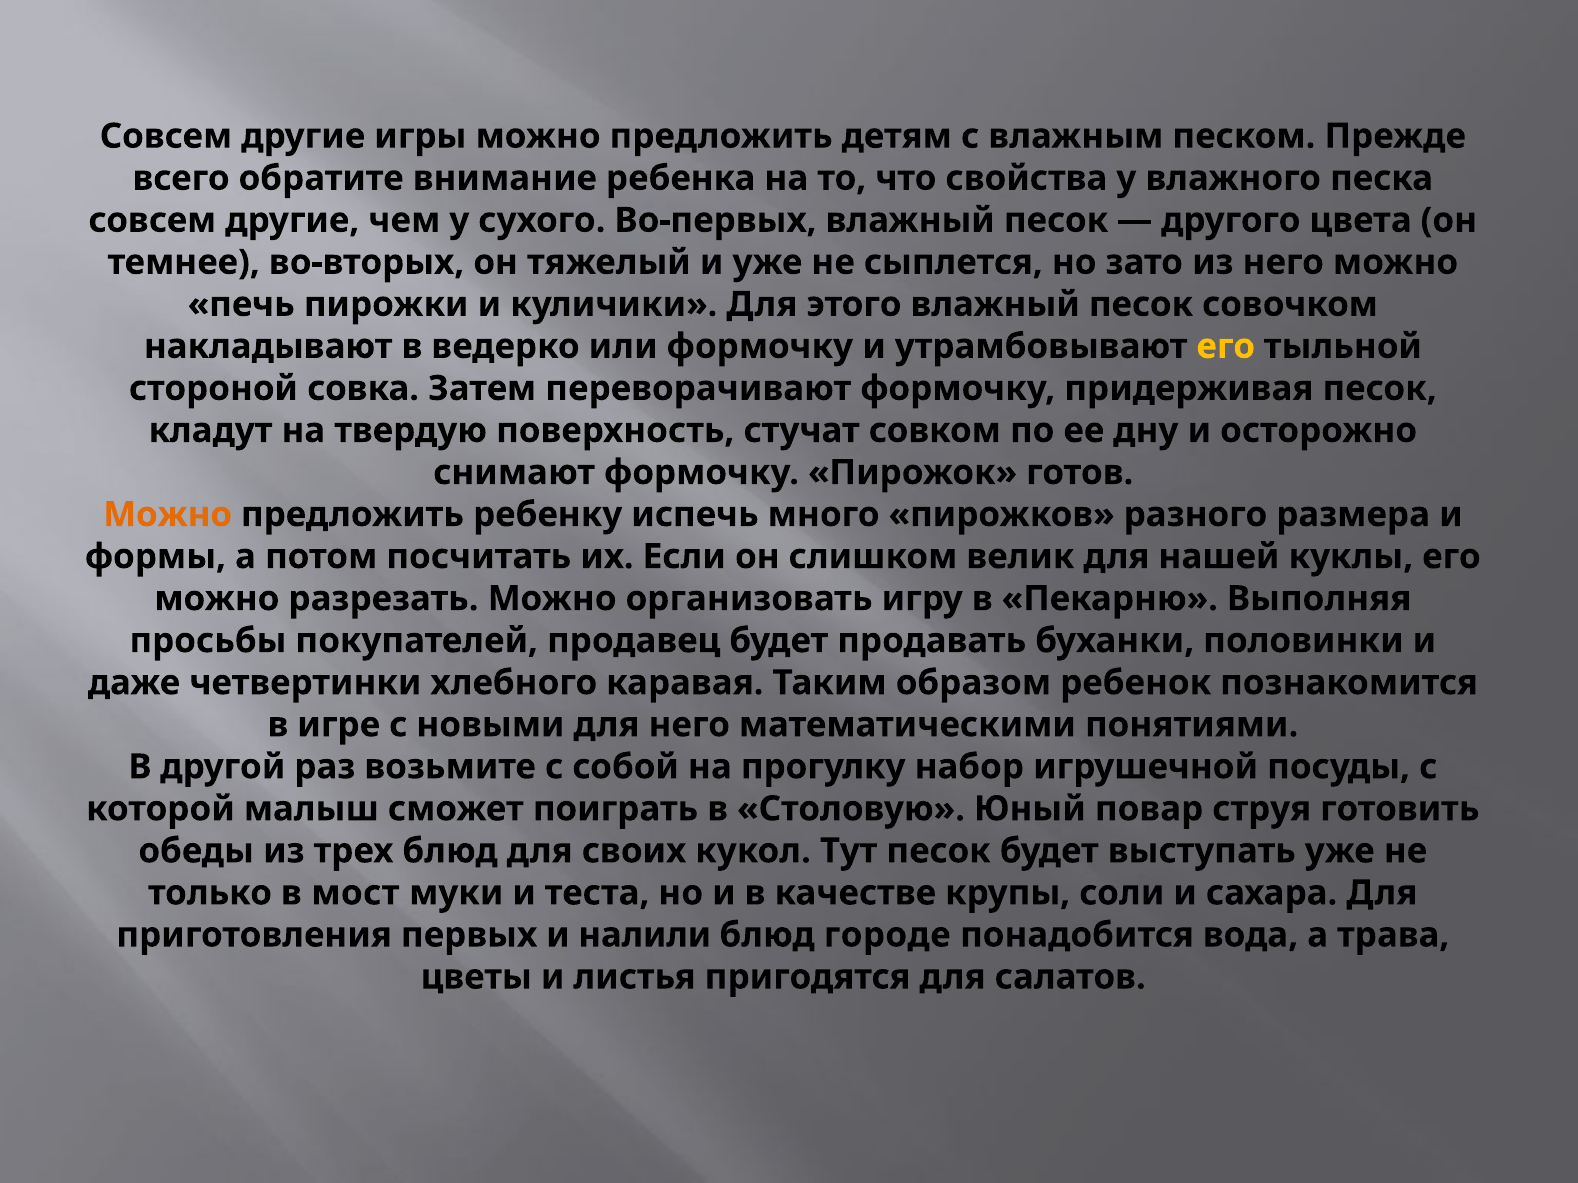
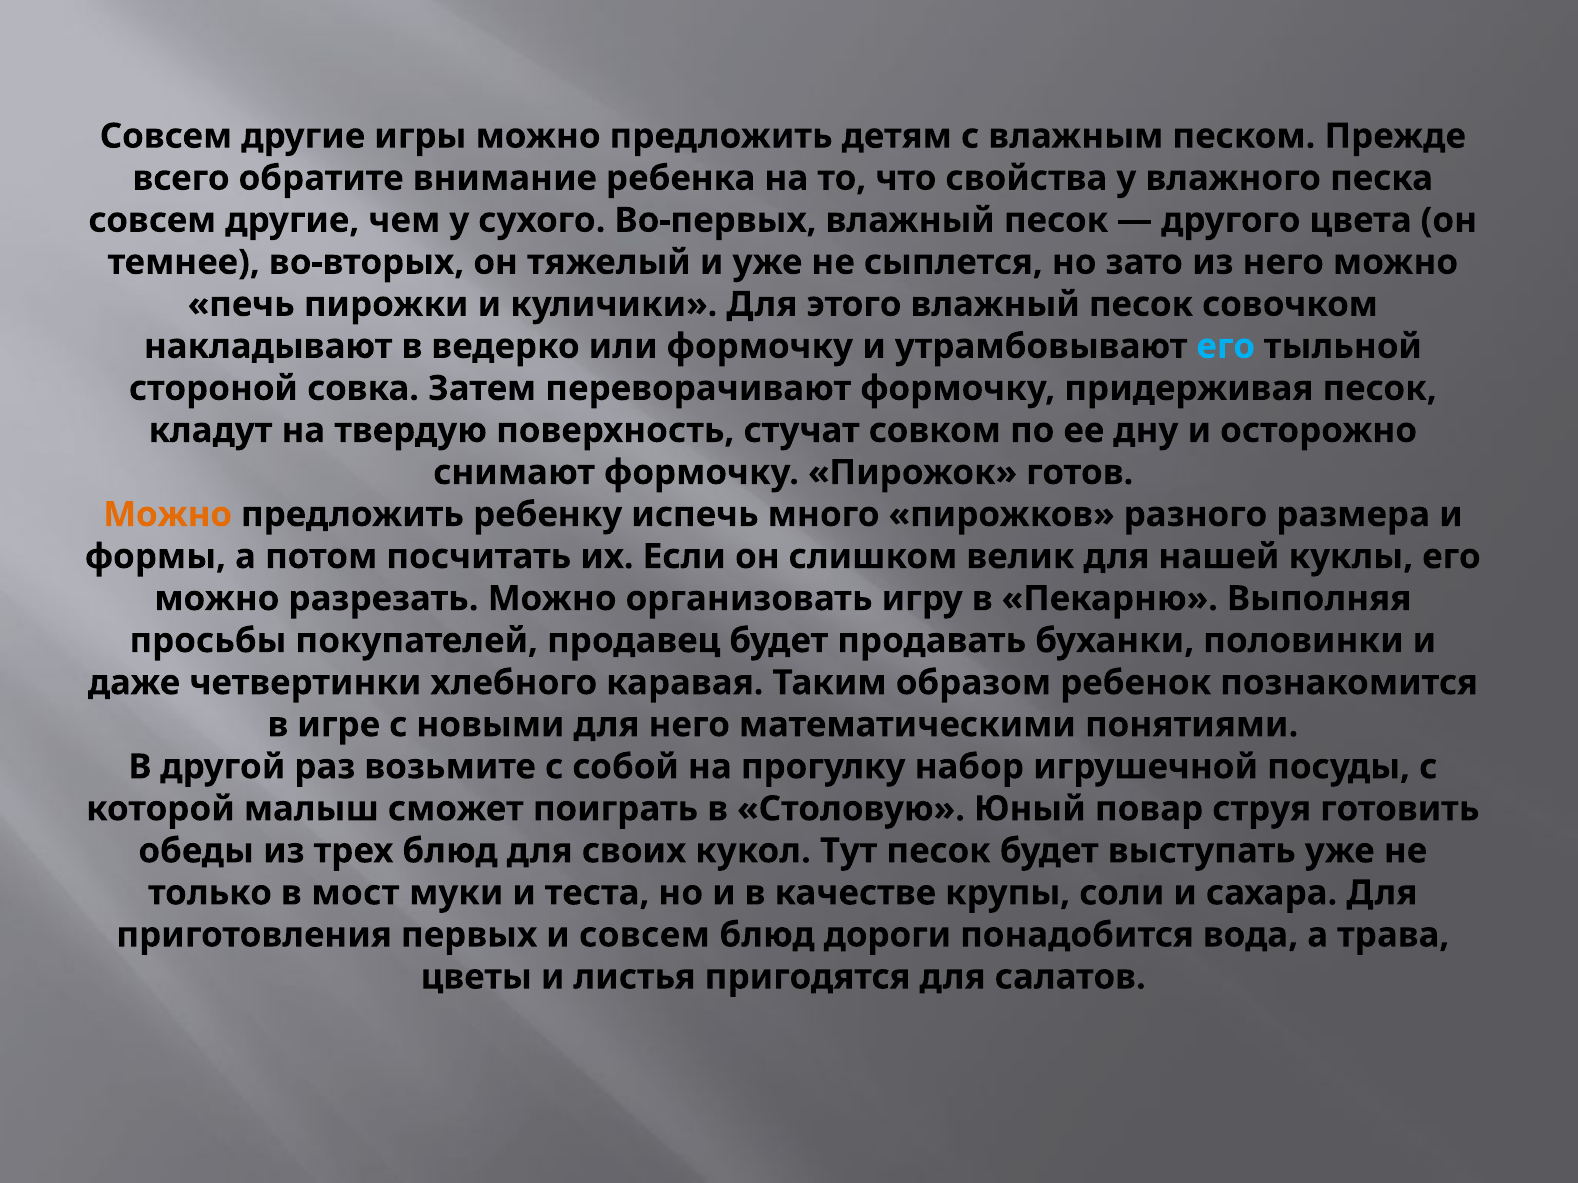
его colour: yellow -> light blue (1226, 347)
и налили: налили -> совсем (644, 935)
городе: городе -> дороги (887, 935)
